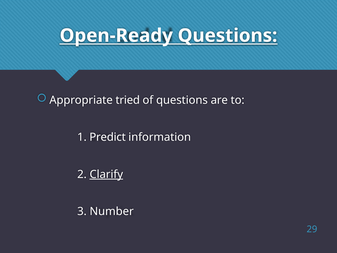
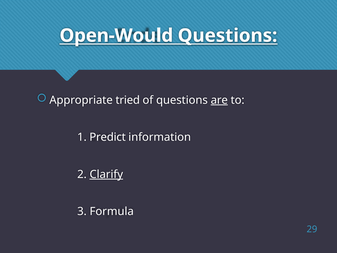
Open-Ready: Open-Ready -> Open-Would (116, 36)
are underline: none -> present (219, 100)
Number: Number -> Formula (112, 211)
